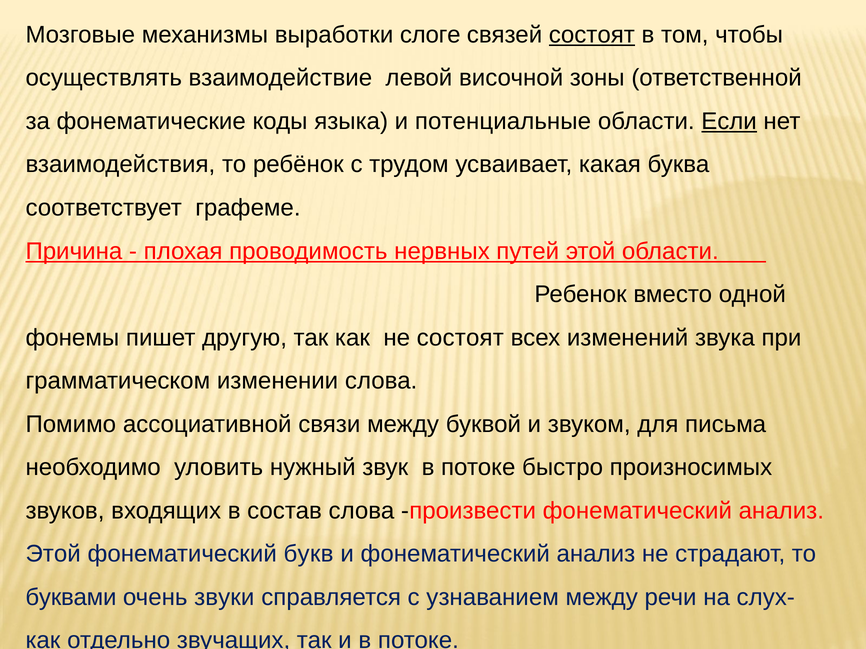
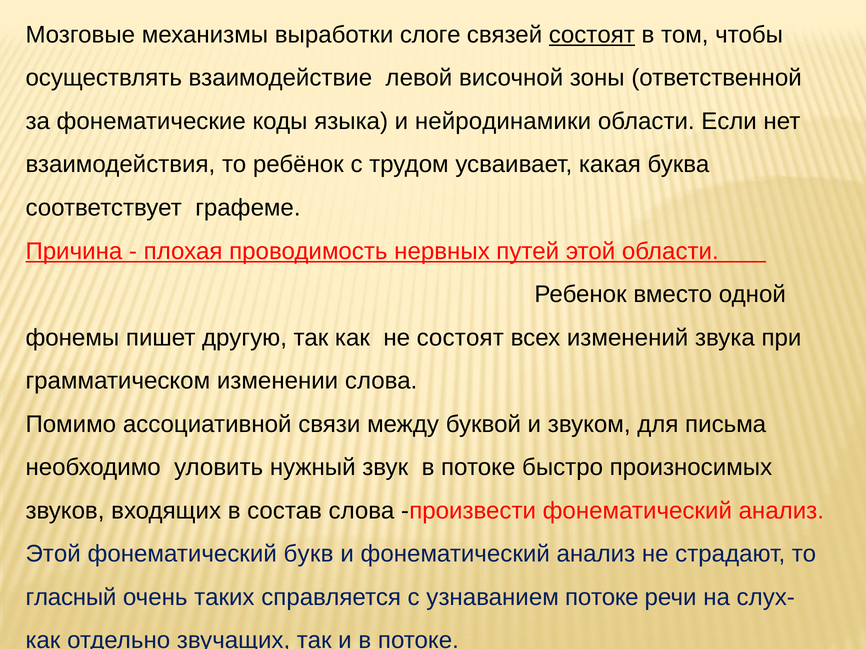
потенциальные: потенциальные -> нейродинамики (503, 121)
Если underline: present -> none (729, 121)
буквами: буквами -> гласный (71, 598)
звуки: звуки -> таких (224, 598)
узнаванием между: между -> потоке (602, 598)
